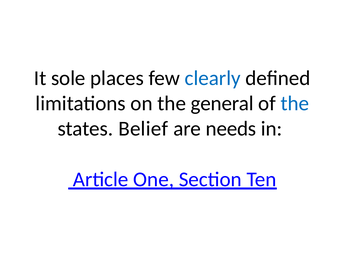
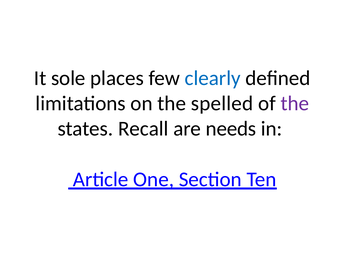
general: general -> spelled (222, 103)
the colour: blue -> purple (295, 103)
Belief: Belief -> Recall (143, 129)
